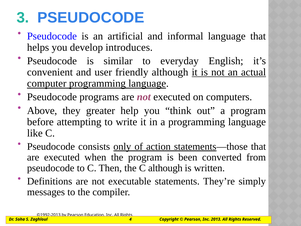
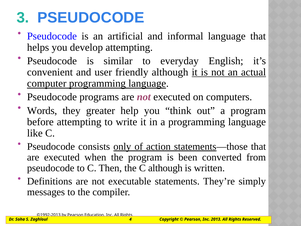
develop introduces: introduces -> attempting (129, 47)
Above: Above -> Words (42, 110)
